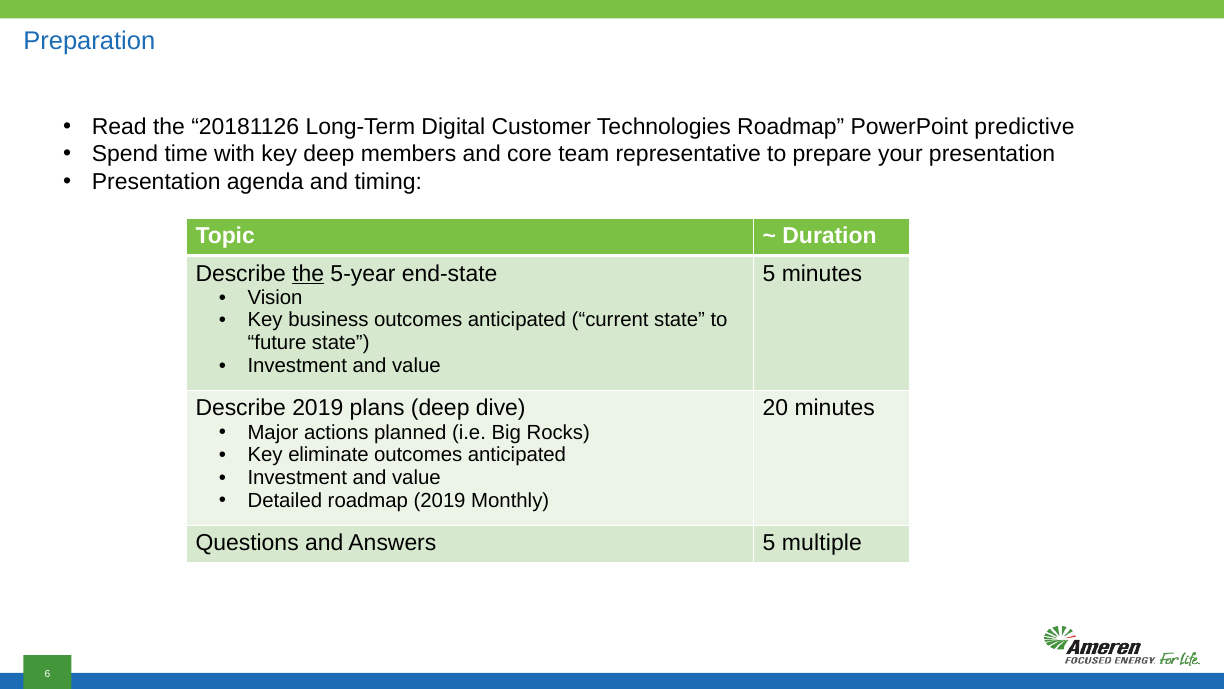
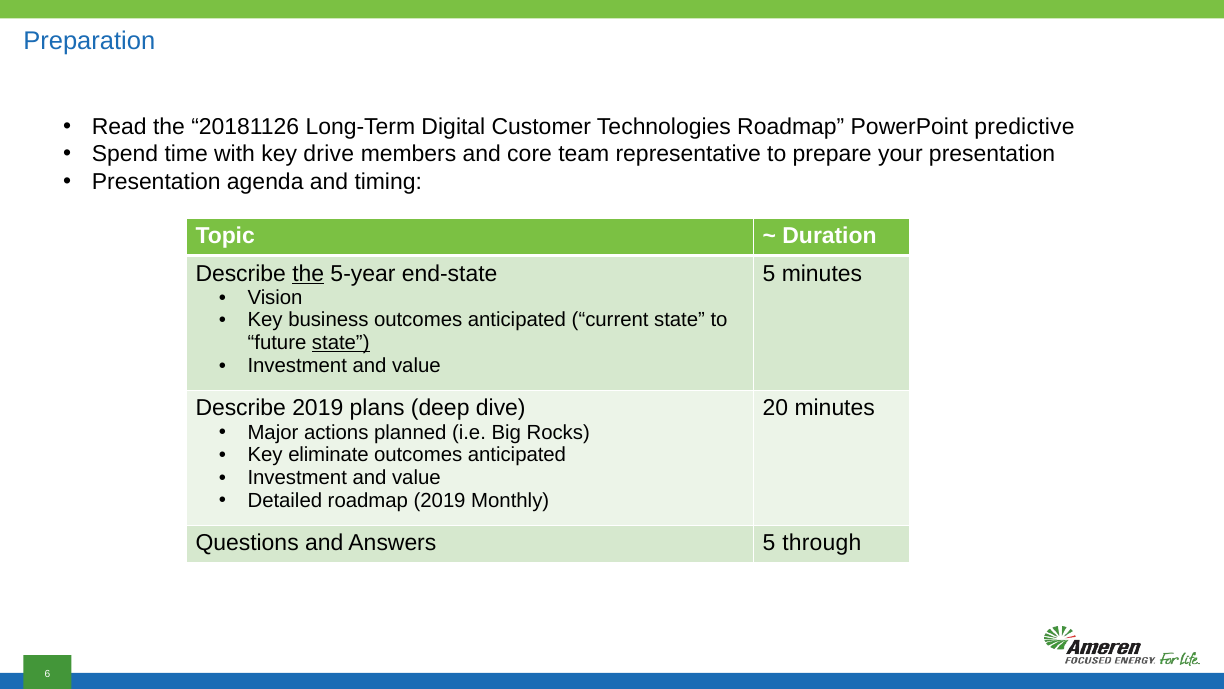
key deep: deep -> drive (329, 154)
state underline: none -> present (341, 343)
multiple: multiple -> through (822, 542)
